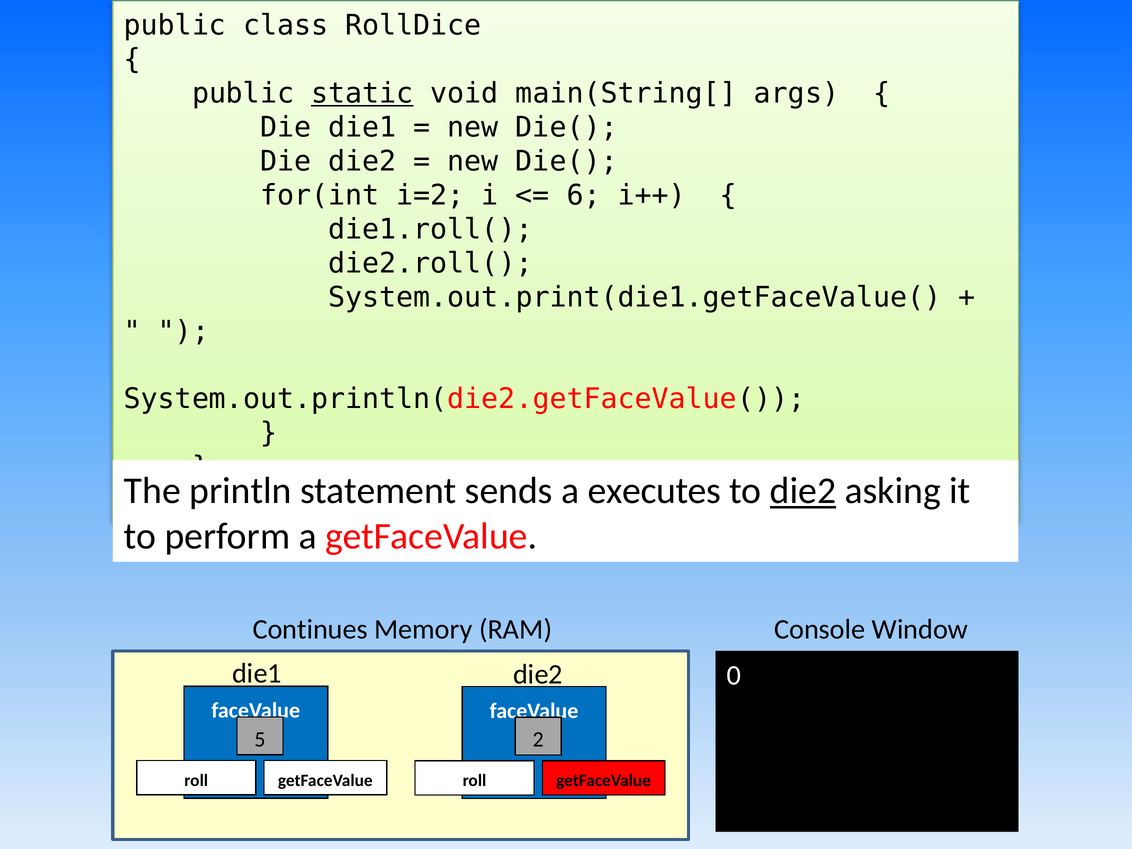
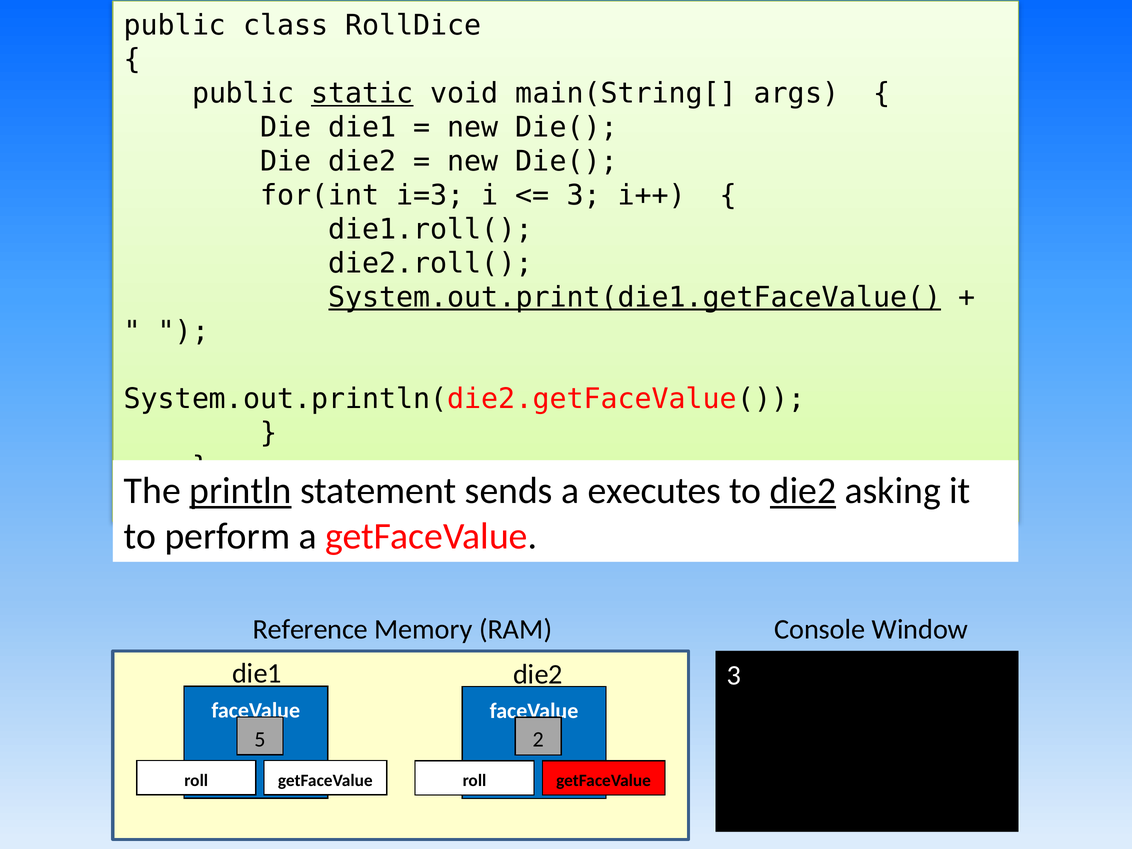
i=2: i=2 -> i=3 (430, 195)
6: 6 -> 3 (584, 195)
System.out.print(die1.getFaceValue( underline: none -> present (635, 297)
println underline: none -> present (241, 491)
Continues: Continues -> Reference (310, 630)
die2 0: 0 -> 3 (734, 675)
